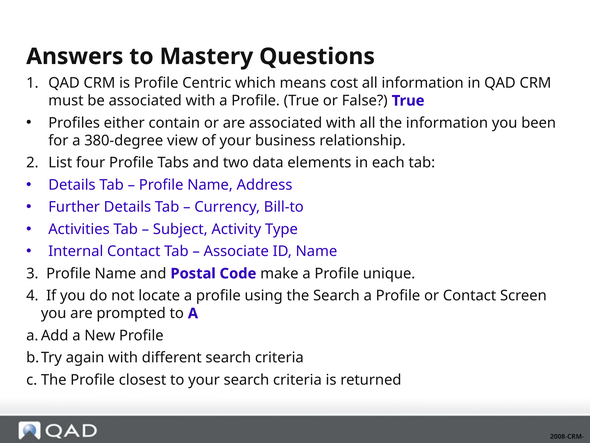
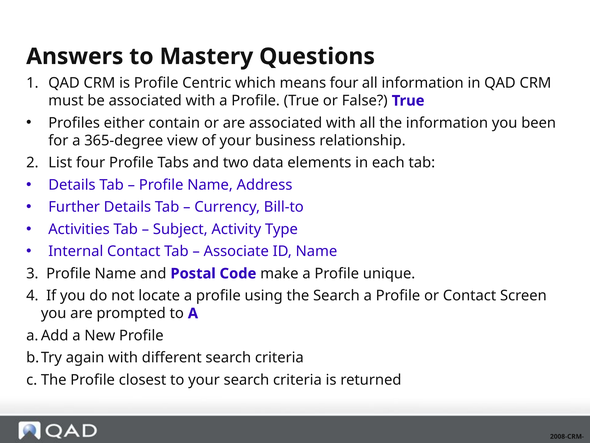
means cost: cost -> four (344, 83)
380-degree: 380-degree -> 365-degree (124, 140)
